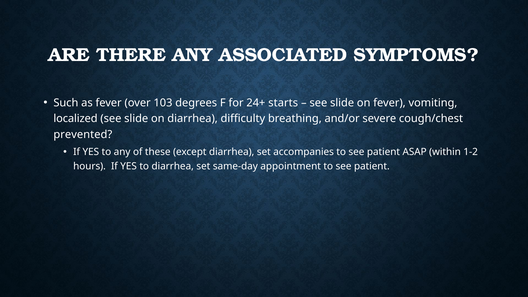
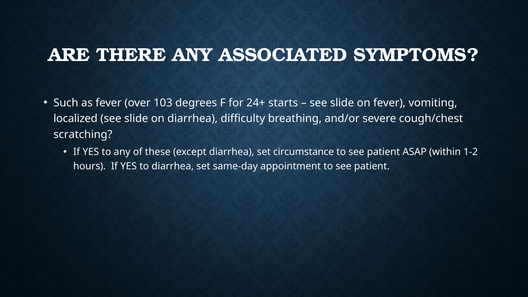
prevented: prevented -> scratching (83, 134)
accompanies: accompanies -> circumstance (304, 152)
